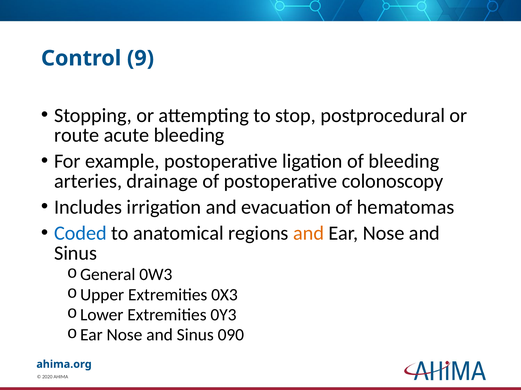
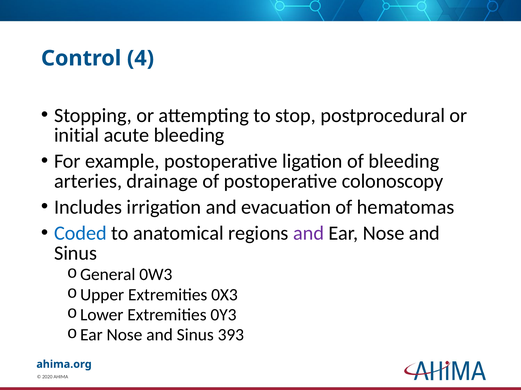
9: 9 -> 4 (141, 58)
route: route -> initial (77, 135)
and colour: orange -> purple (309, 234)
090: 090 -> 393 (231, 335)
